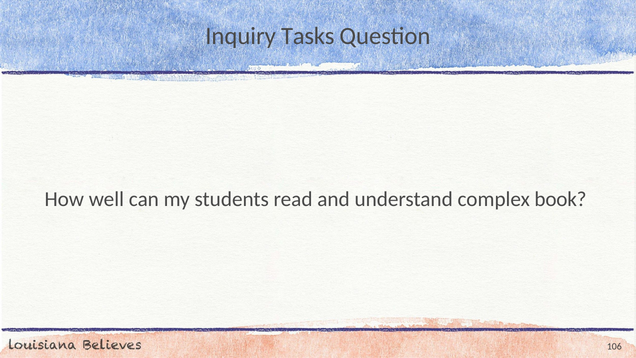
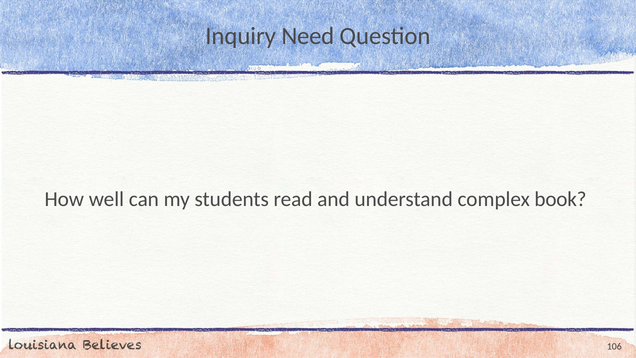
Tasks: Tasks -> Need (308, 36)
